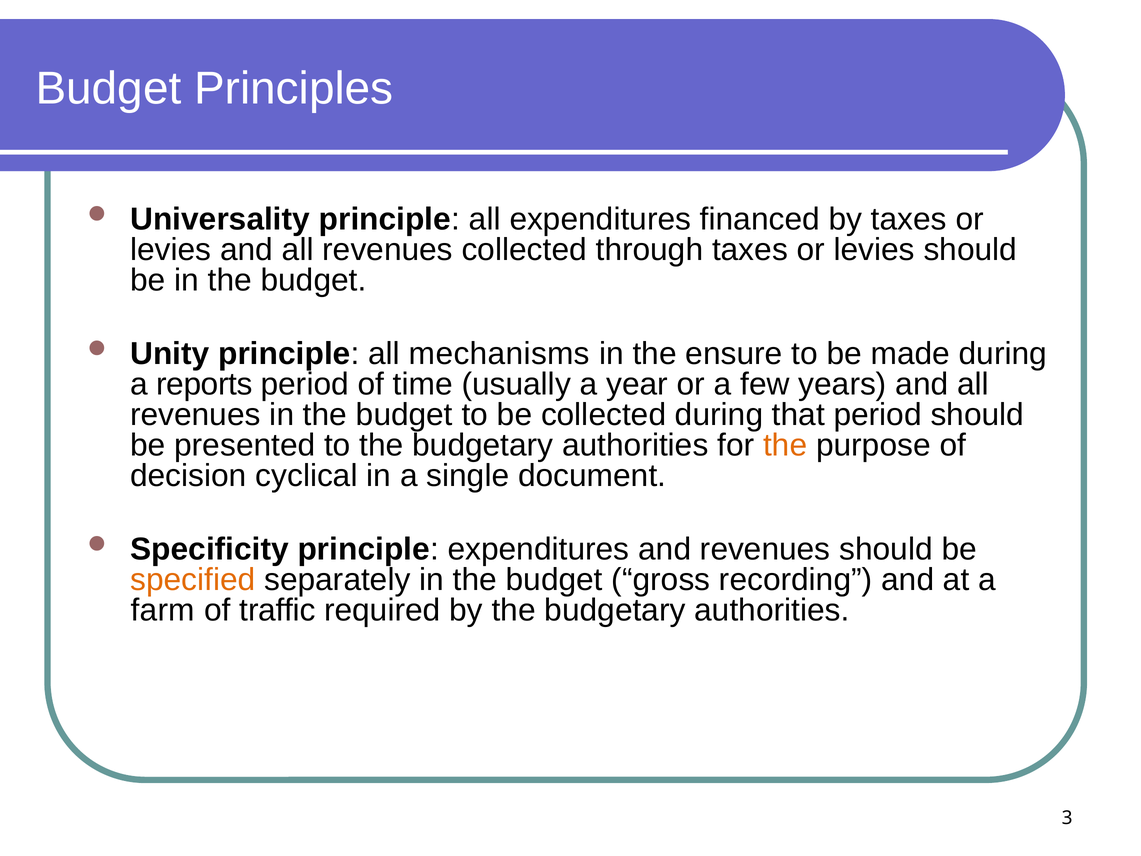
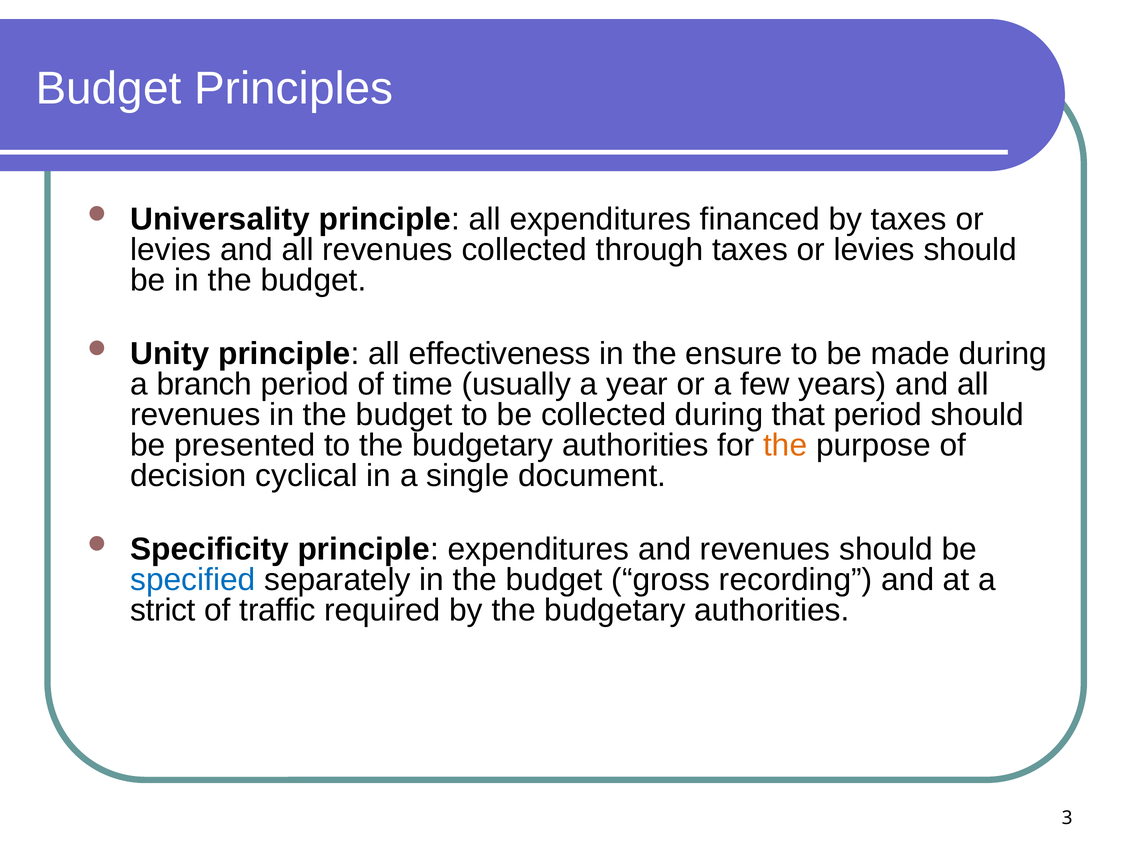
mechanisms: mechanisms -> effectiveness (500, 354)
reports: reports -> branch (204, 384)
specified colour: orange -> blue (193, 580)
farm: farm -> strict (163, 610)
